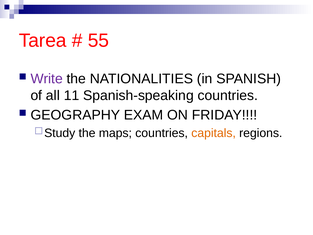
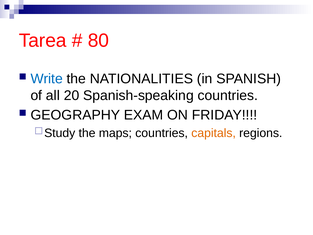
55: 55 -> 80 (98, 40)
Write colour: purple -> blue (47, 79)
11: 11 -> 20 (72, 95)
